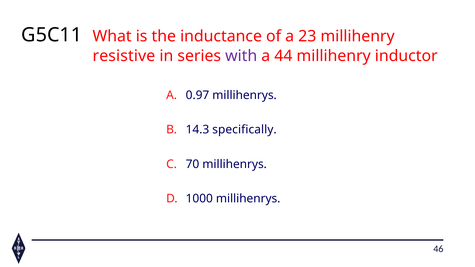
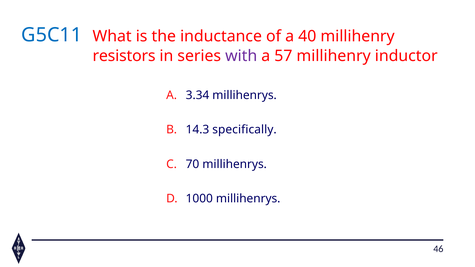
G5C11 colour: black -> blue (52, 35)
23: 23 -> 40 (307, 36)
resistive: resistive -> resistors (124, 56)
44: 44 -> 57 (283, 56)
0.97: 0.97 -> 3.34 (197, 95)
